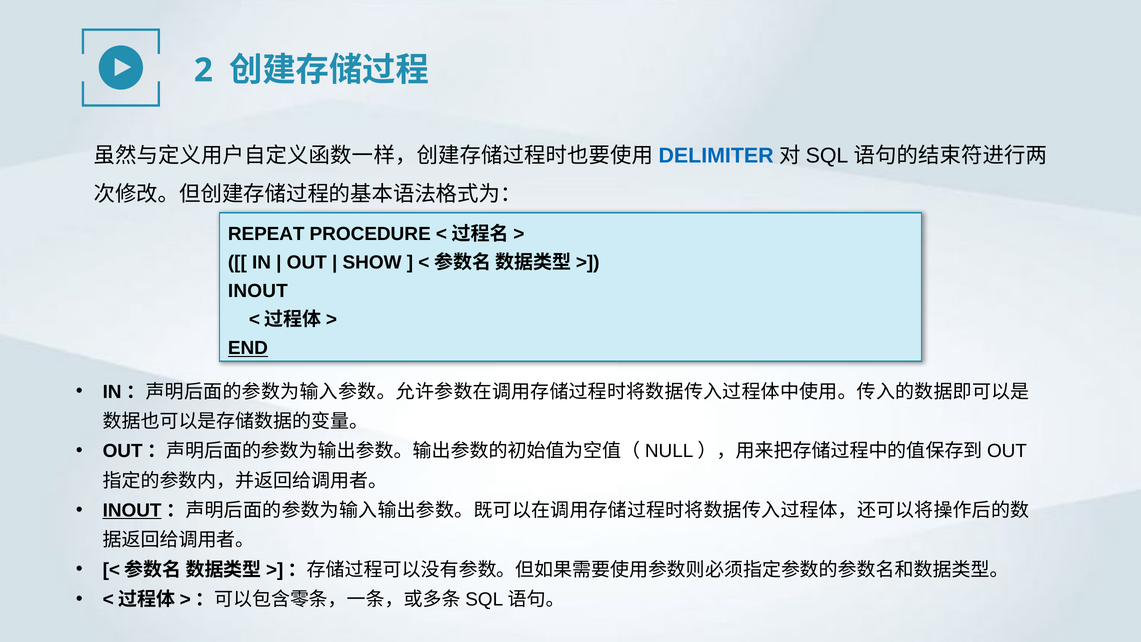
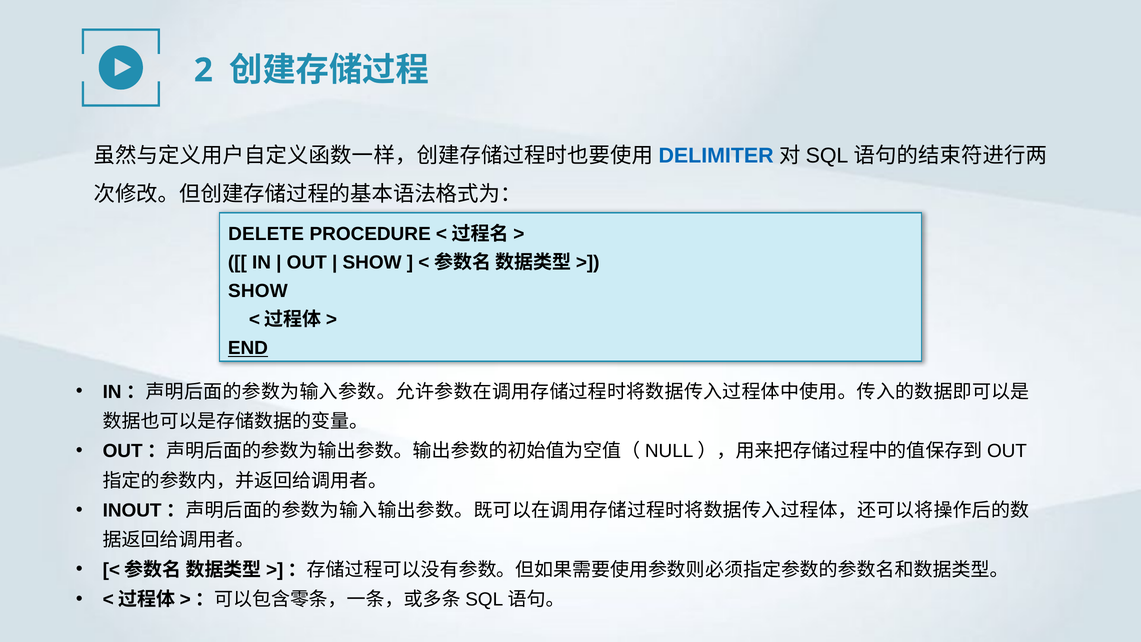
REPEAT: REPEAT -> DELETE (266, 234)
INOUT: INOUT -> SHOW (258, 291)
INOUT underline: present -> none (132, 510)
